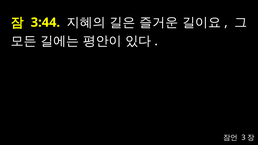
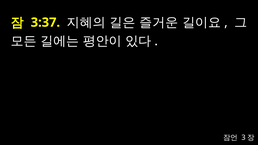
3:44: 3:44 -> 3:37 (45, 22)
